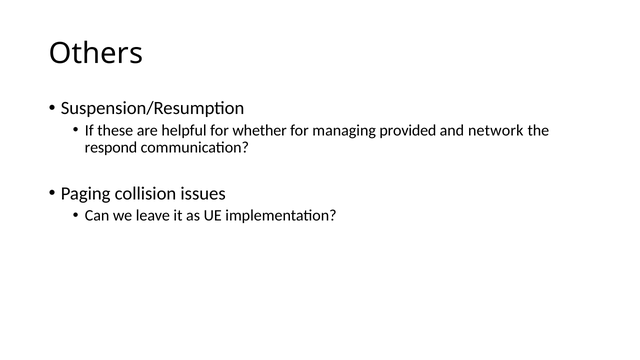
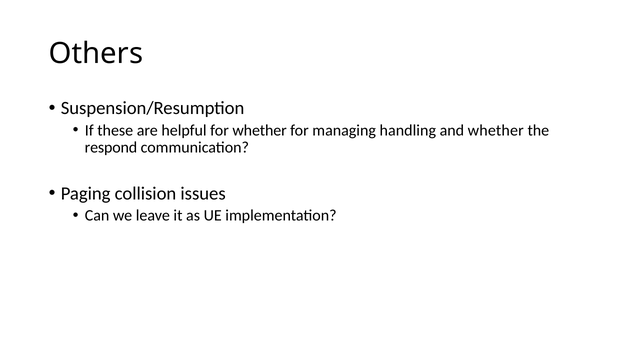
provided: provided -> handling (408, 130)
and network: network -> whether (496, 130)
